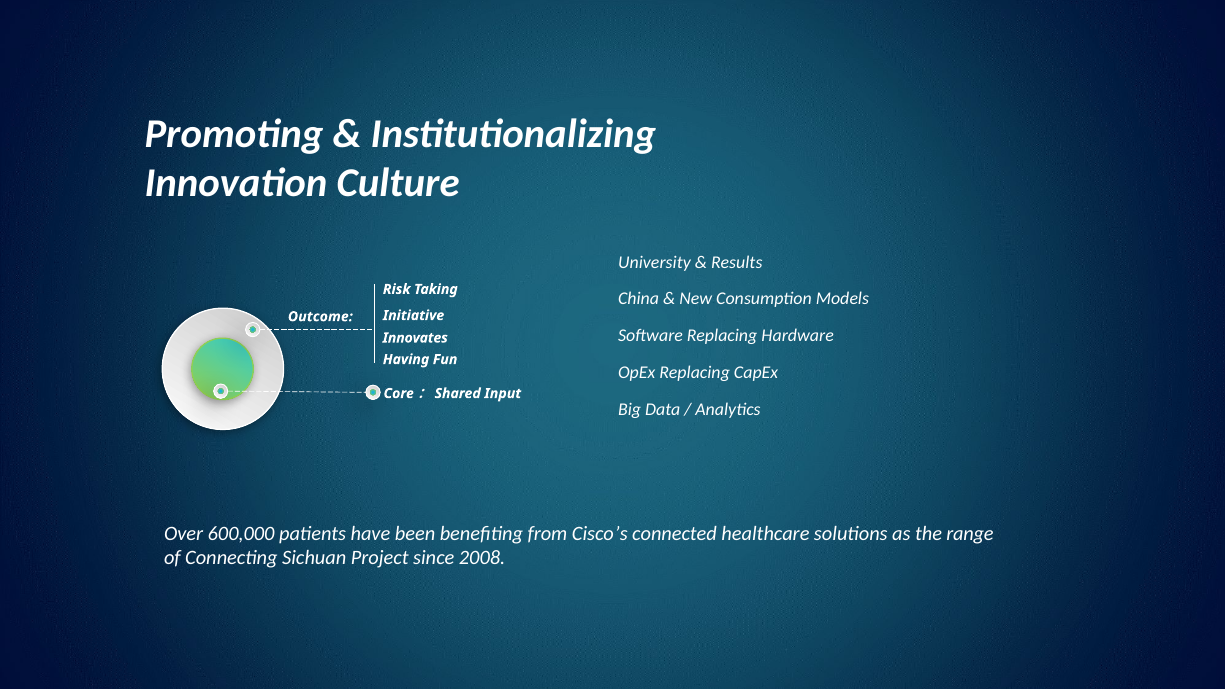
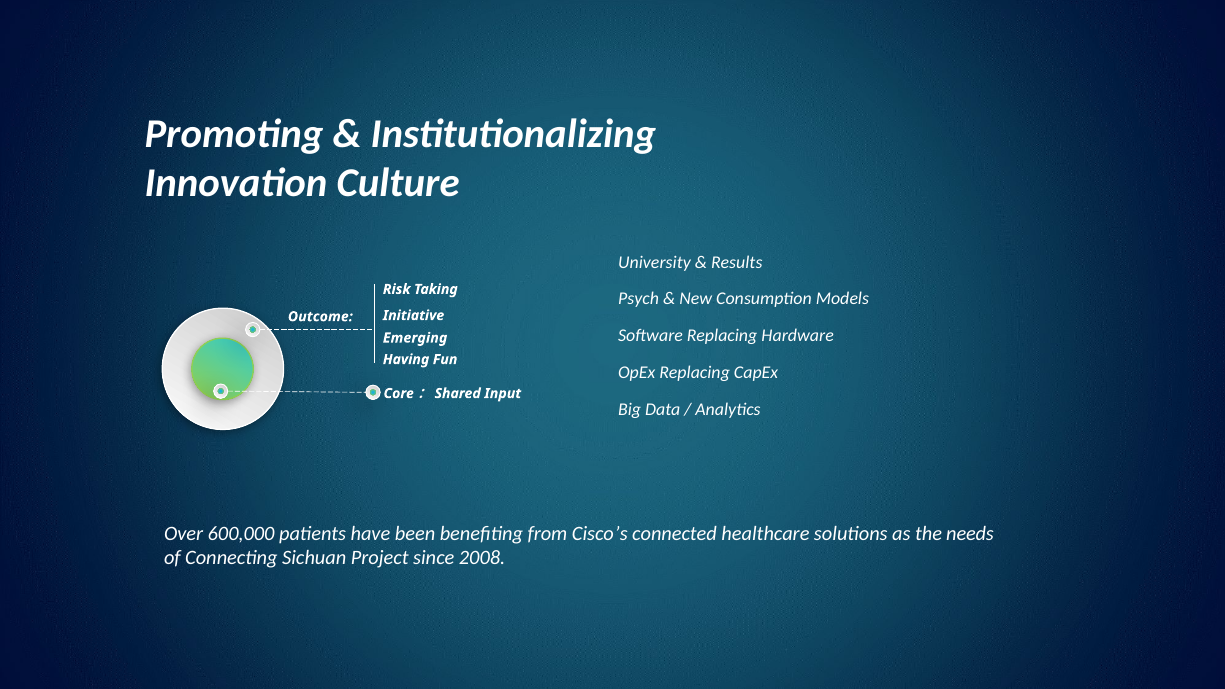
China: China -> Psych (639, 299)
Innovates: Innovates -> Emerging (415, 338)
range: range -> needs (970, 533)
